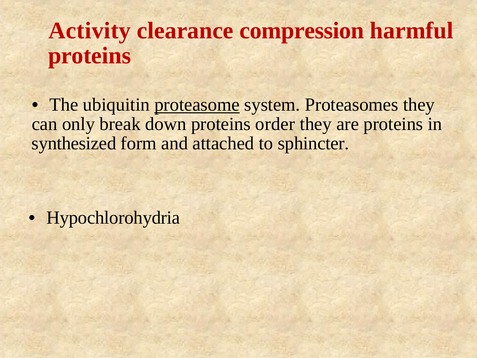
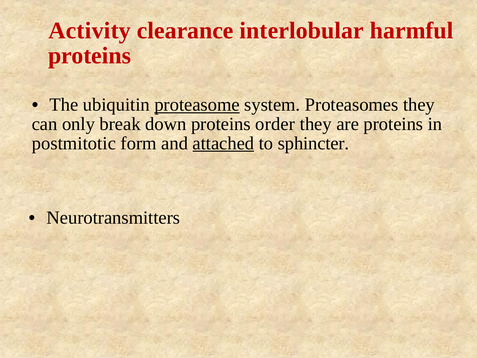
compression: compression -> interlobular (302, 31)
synthesized: synthesized -> postmitotic (74, 143)
attached underline: none -> present (223, 143)
Hypochlorohydria: Hypochlorohydria -> Neurotransmitters (113, 218)
